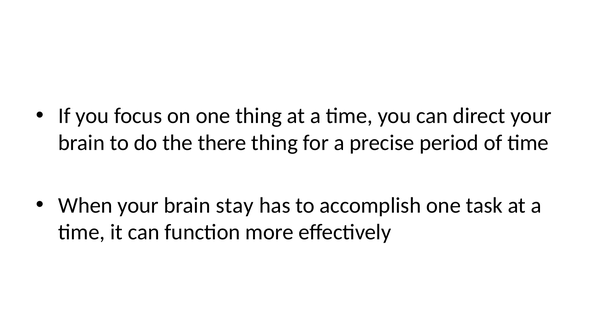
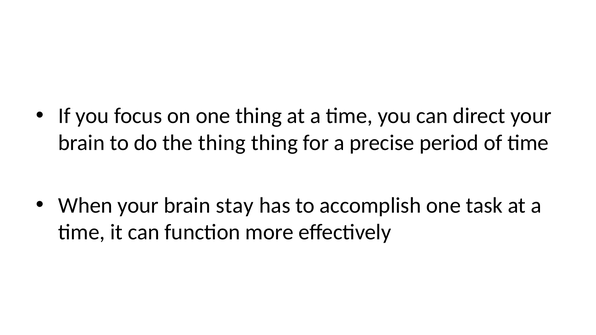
the there: there -> thing (222, 143)
